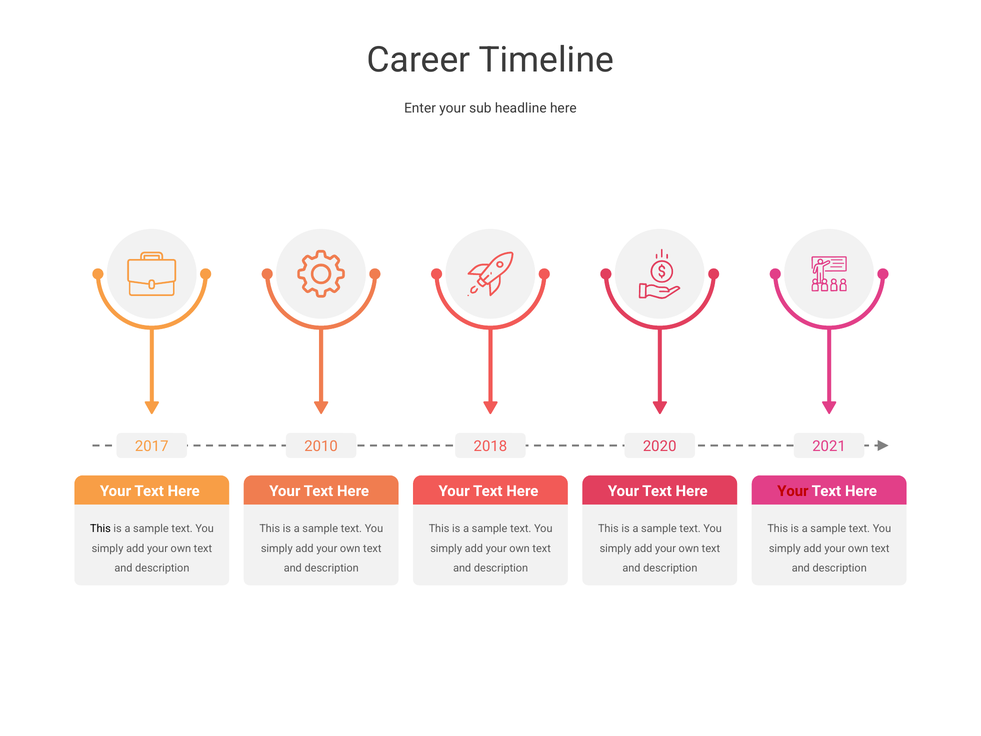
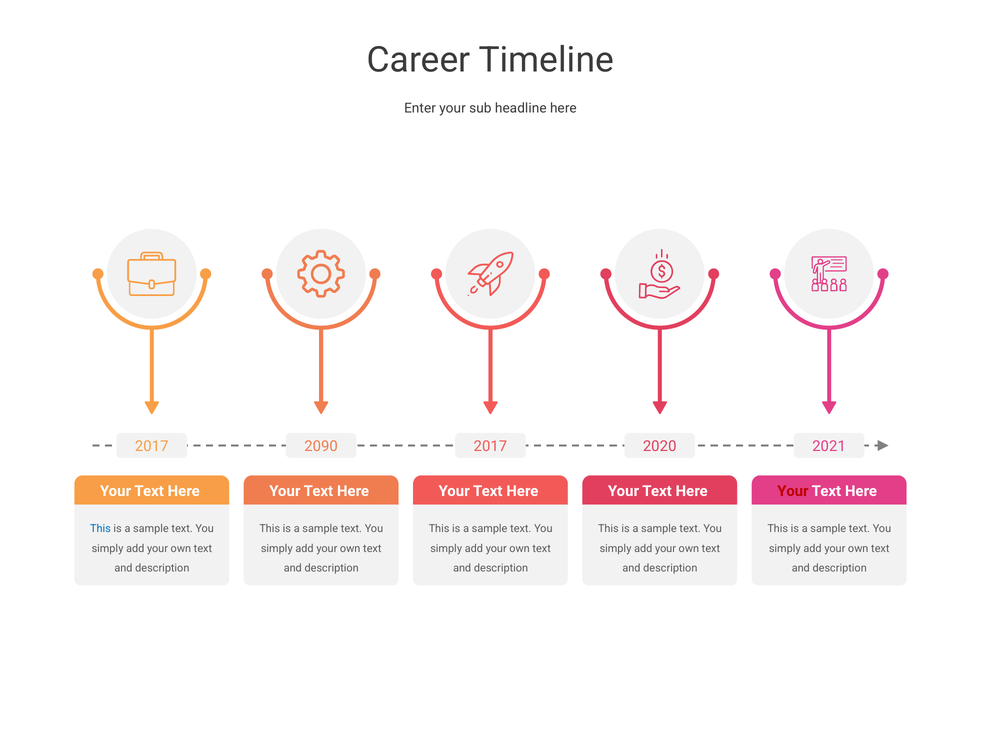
2010: 2010 -> 2090 (321, 446)
2018: 2018 -> 2017 (490, 446)
This colour: black -> blue (100, 529)
